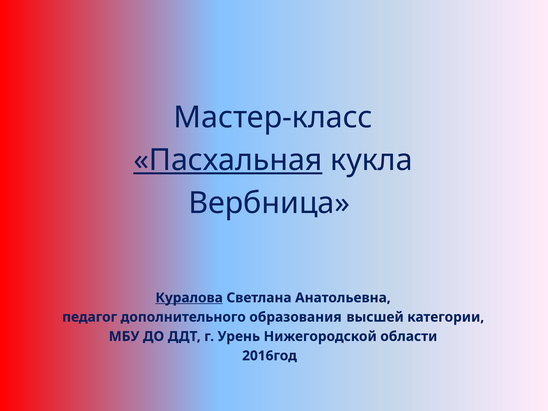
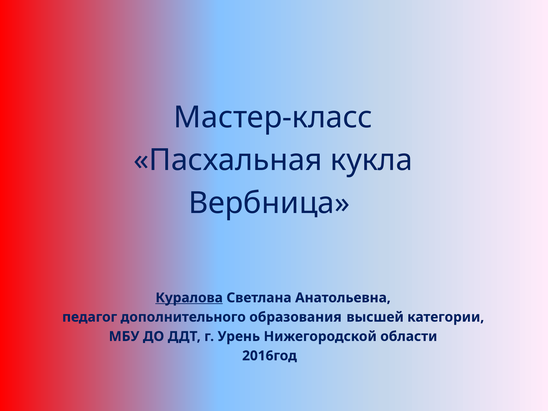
Пасхальная underline: present -> none (228, 160)
